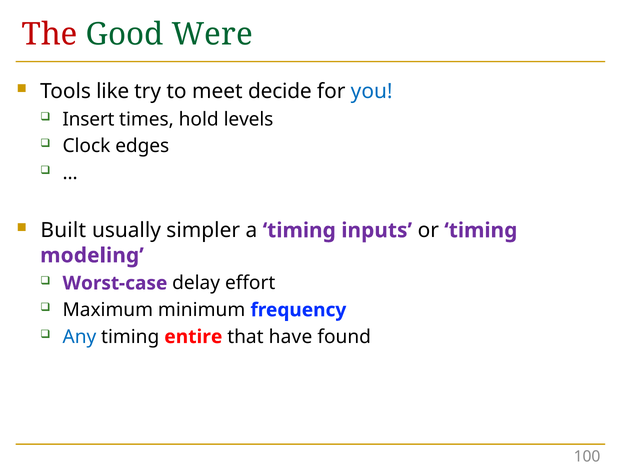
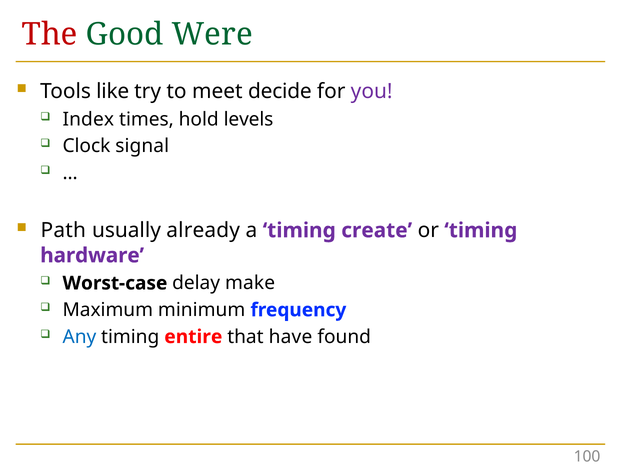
you colour: blue -> purple (372, 91)
Insert: Insert -> Index (88, 119)
edges: edges -> signal (142, 146)
Built: Built -> Path (63, 230)
simpler: simpler -> already (203, 230)
inputs: inputs -> create (377, 230)
modeling: modeling -> hardware (92, 255)
Worst-case colour: purple -> black (115, 283)
effort: effort -> make (250, 283)
